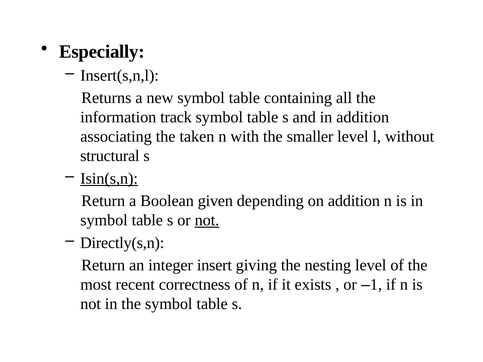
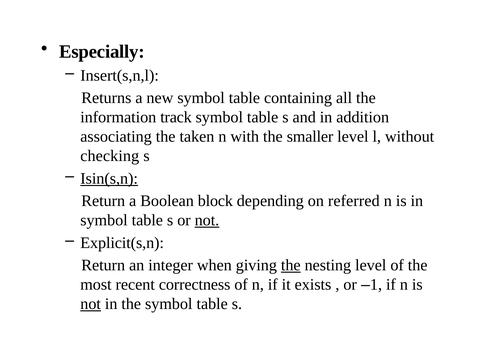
structural: structural -> checking (110, 156)
given: given -> block (215, 201)
on addition: addition -> referred (354, 201)
Directly(s,n: Directly(s,n -> Explicit(s,n (122, 243)
insert: insert -> when (214, 265)
the underline: none -> present (291, 265)
not underline: none -> present (91, 304)
